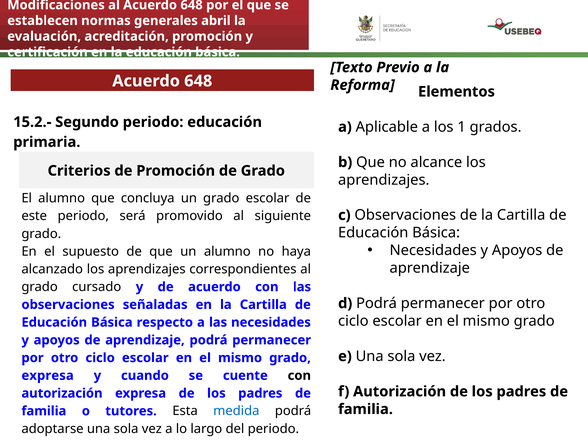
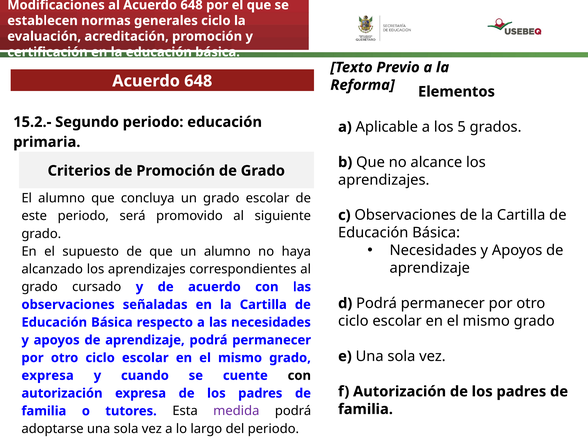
generales abril: abril -> ciclo (216, 21)
1: 1 -> 5 (462, 127)
medida colour: blue -> purple (236, 411)
